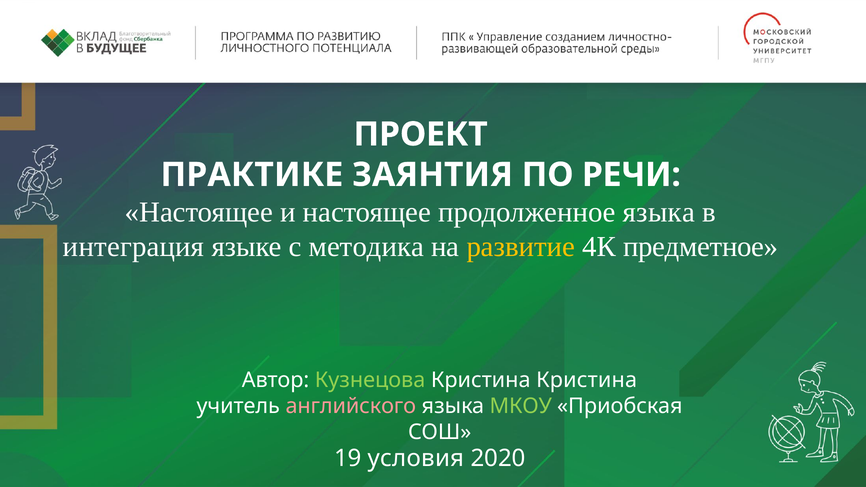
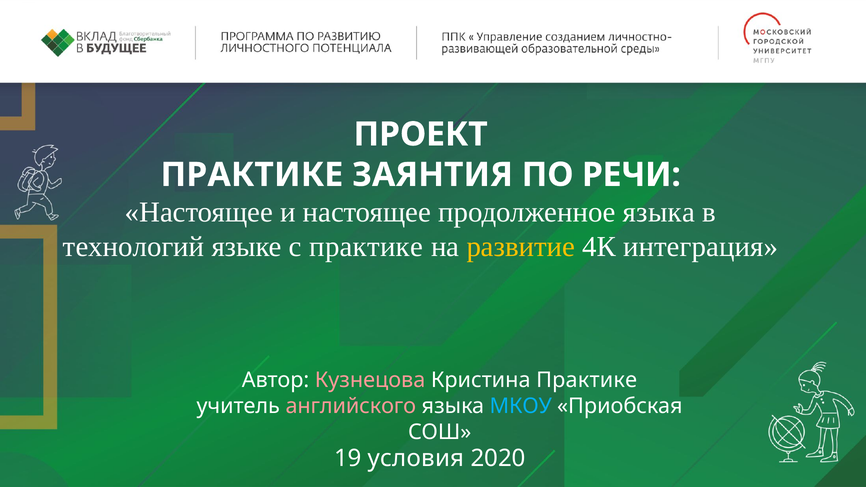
интеграция: интеграция -> технологий (134, 247)
с методика: методика -> практике (366, 247)
предметное: предметное -> интеграция (701, 247)
Кузнецова colour: light green -> pink (370, 380)
Кристина Кристина: Кристина -> Практике (587, 380)
МКОУ colour: light green -> light blue (521, 406)
